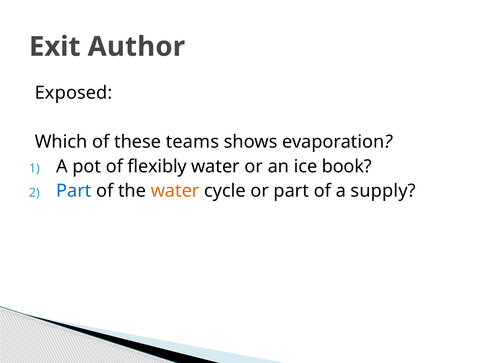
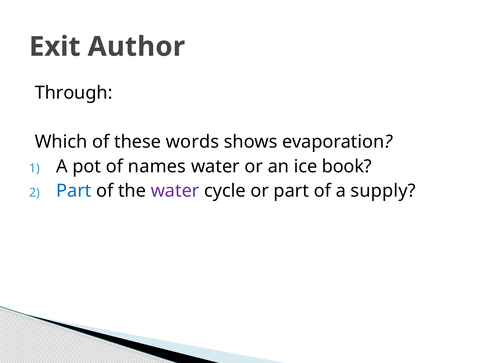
Exposed: Exposed -> Through (74, 93)
teams: teams -> words (192, 142)
flexibly: flexibly -> names (157, 166)
water colour: orange -> purple (175, 191)
